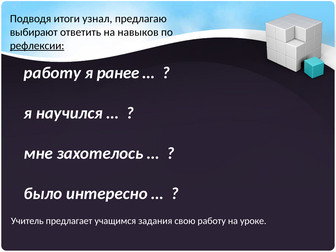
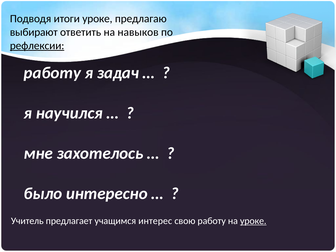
итоги узнал: узнал -> уроке (97, 19)
ранее: ранее -> задач (118, 73)
задания: задания -> интерес (155, 221)
уроке underline: none -> present (253, 221)
